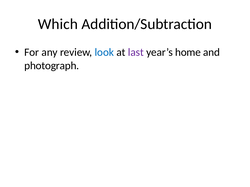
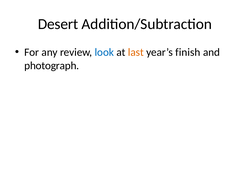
Which: Which -> Desert (58, 24)
last colour: purple -> orange (136, 52)
home: home -> finish (188, 52)
